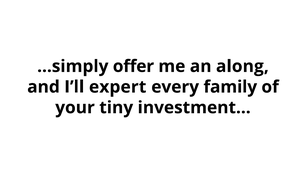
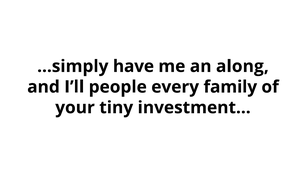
offer: offer -> have (133, 66)
expert: expert -> people (118, 87)
